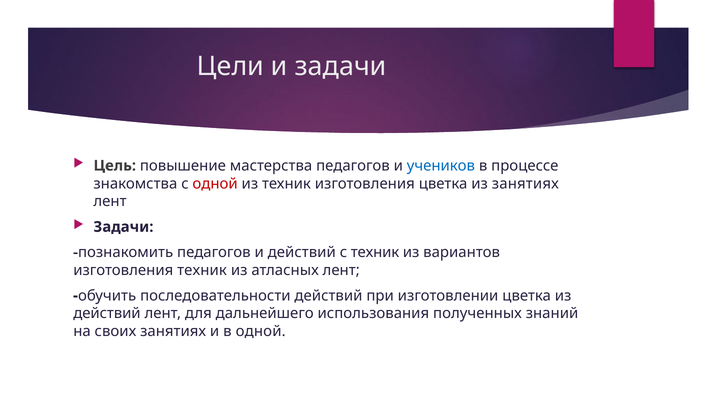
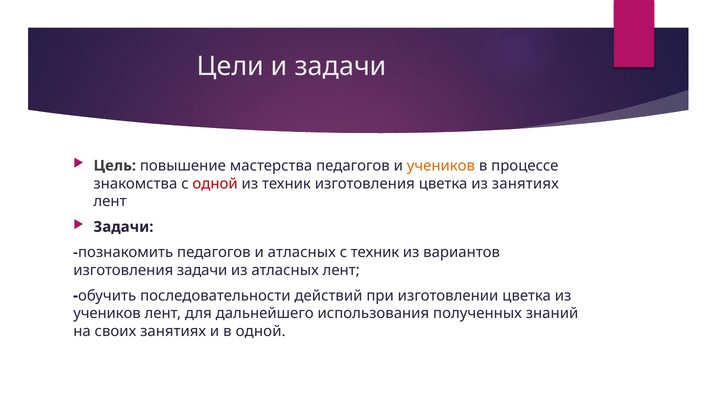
учеников colour: blue -> orange (441, 166)
и действий: действий -> атласных (302, 252)
изготовления техник: техник -> задачи (202, 270)
действий: действий -> учеников (107, 314)
